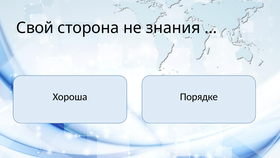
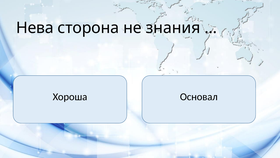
Свой: Свой -> Нева (35, 28)
Порядке: Порядке -> Основал (199, 97)
